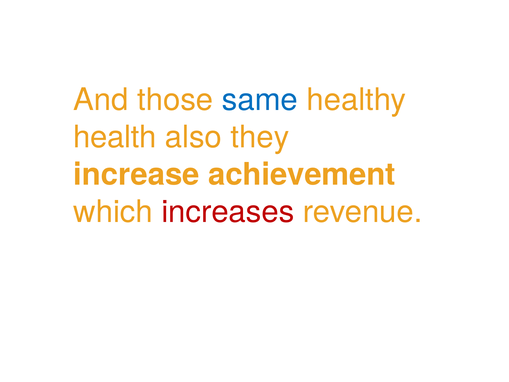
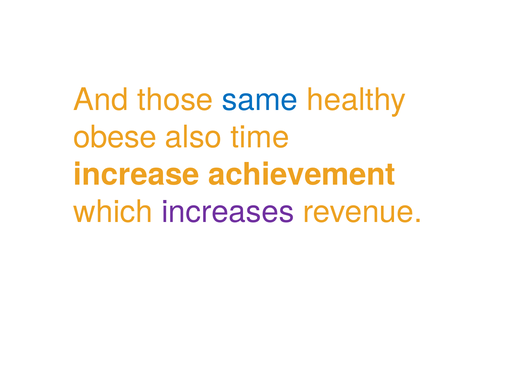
health: health -> obese (115, 137)
they: they -> time (260, 137)
increases colour: red -> purple (228, 212)
